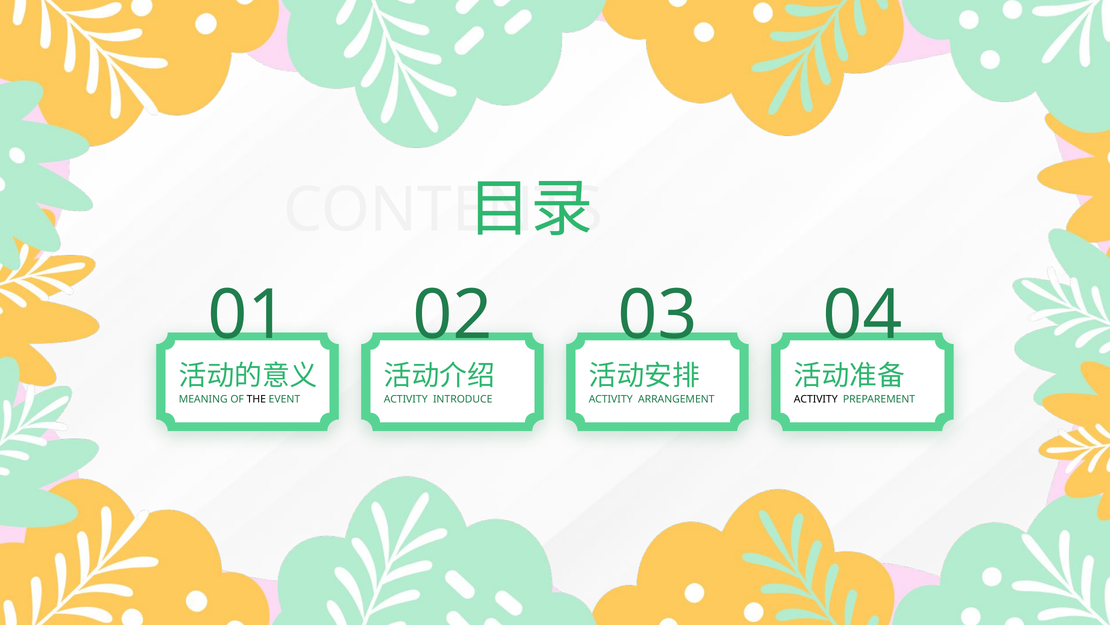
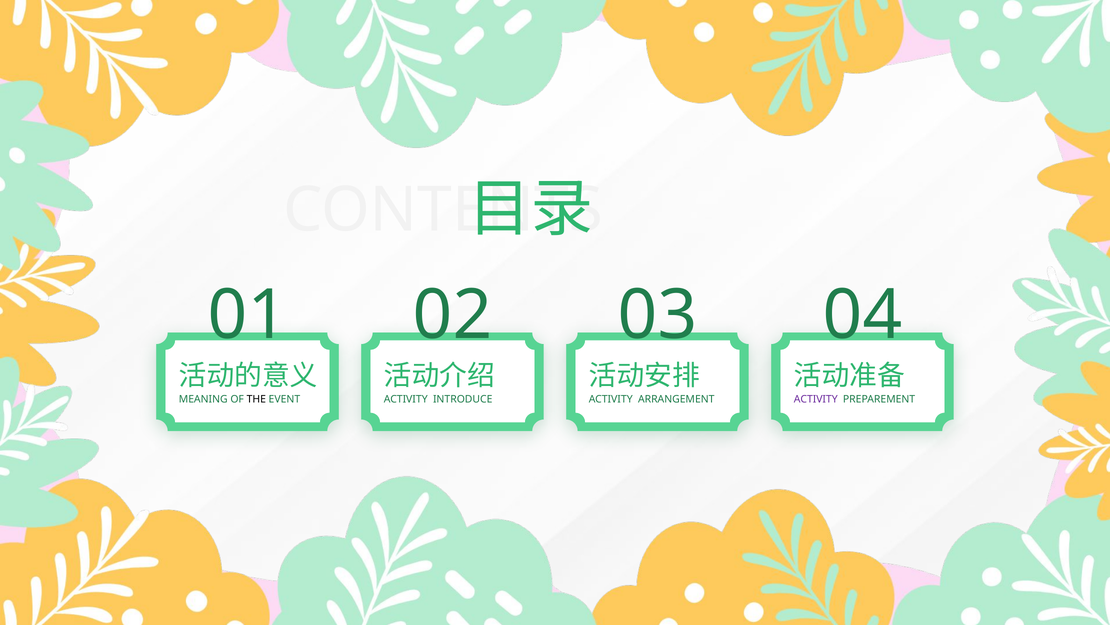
ACTIVITY colour: black -> purple (816, 399)
